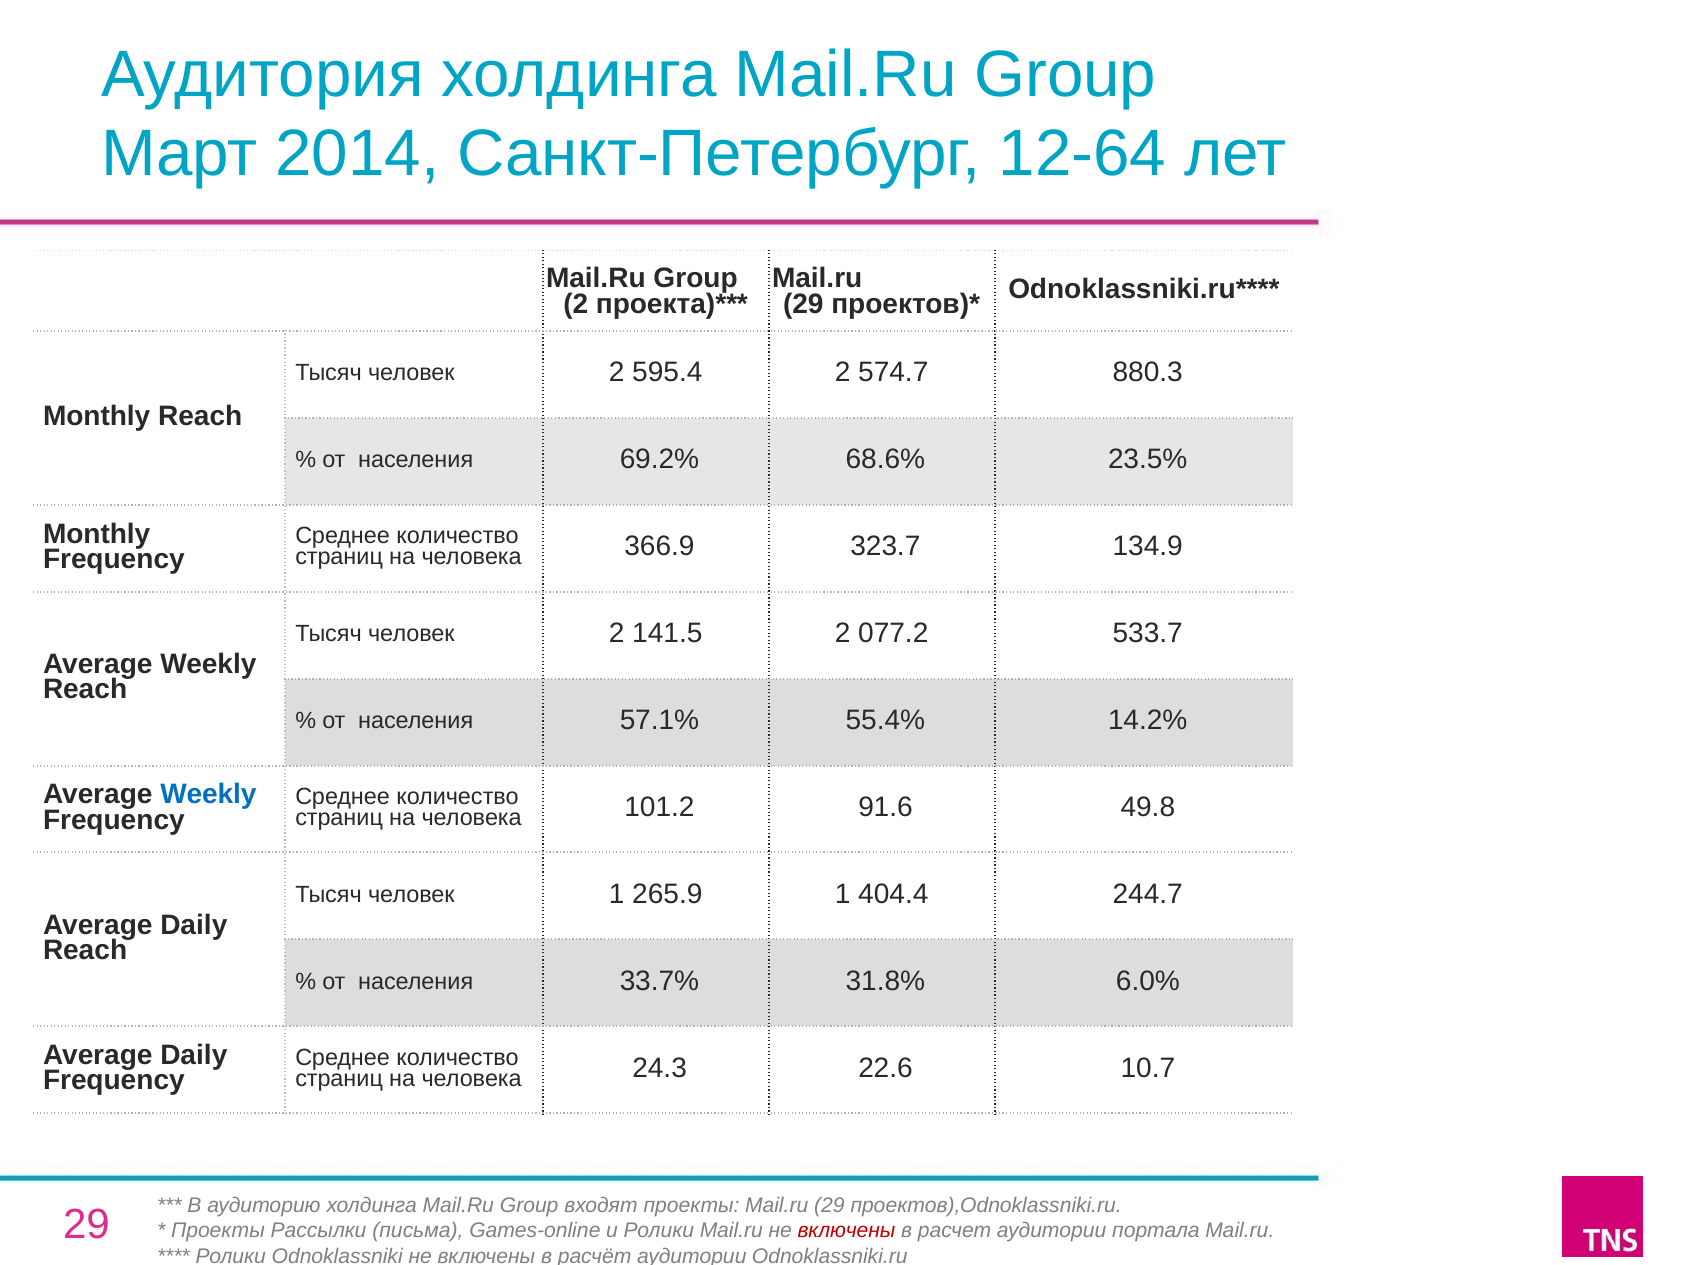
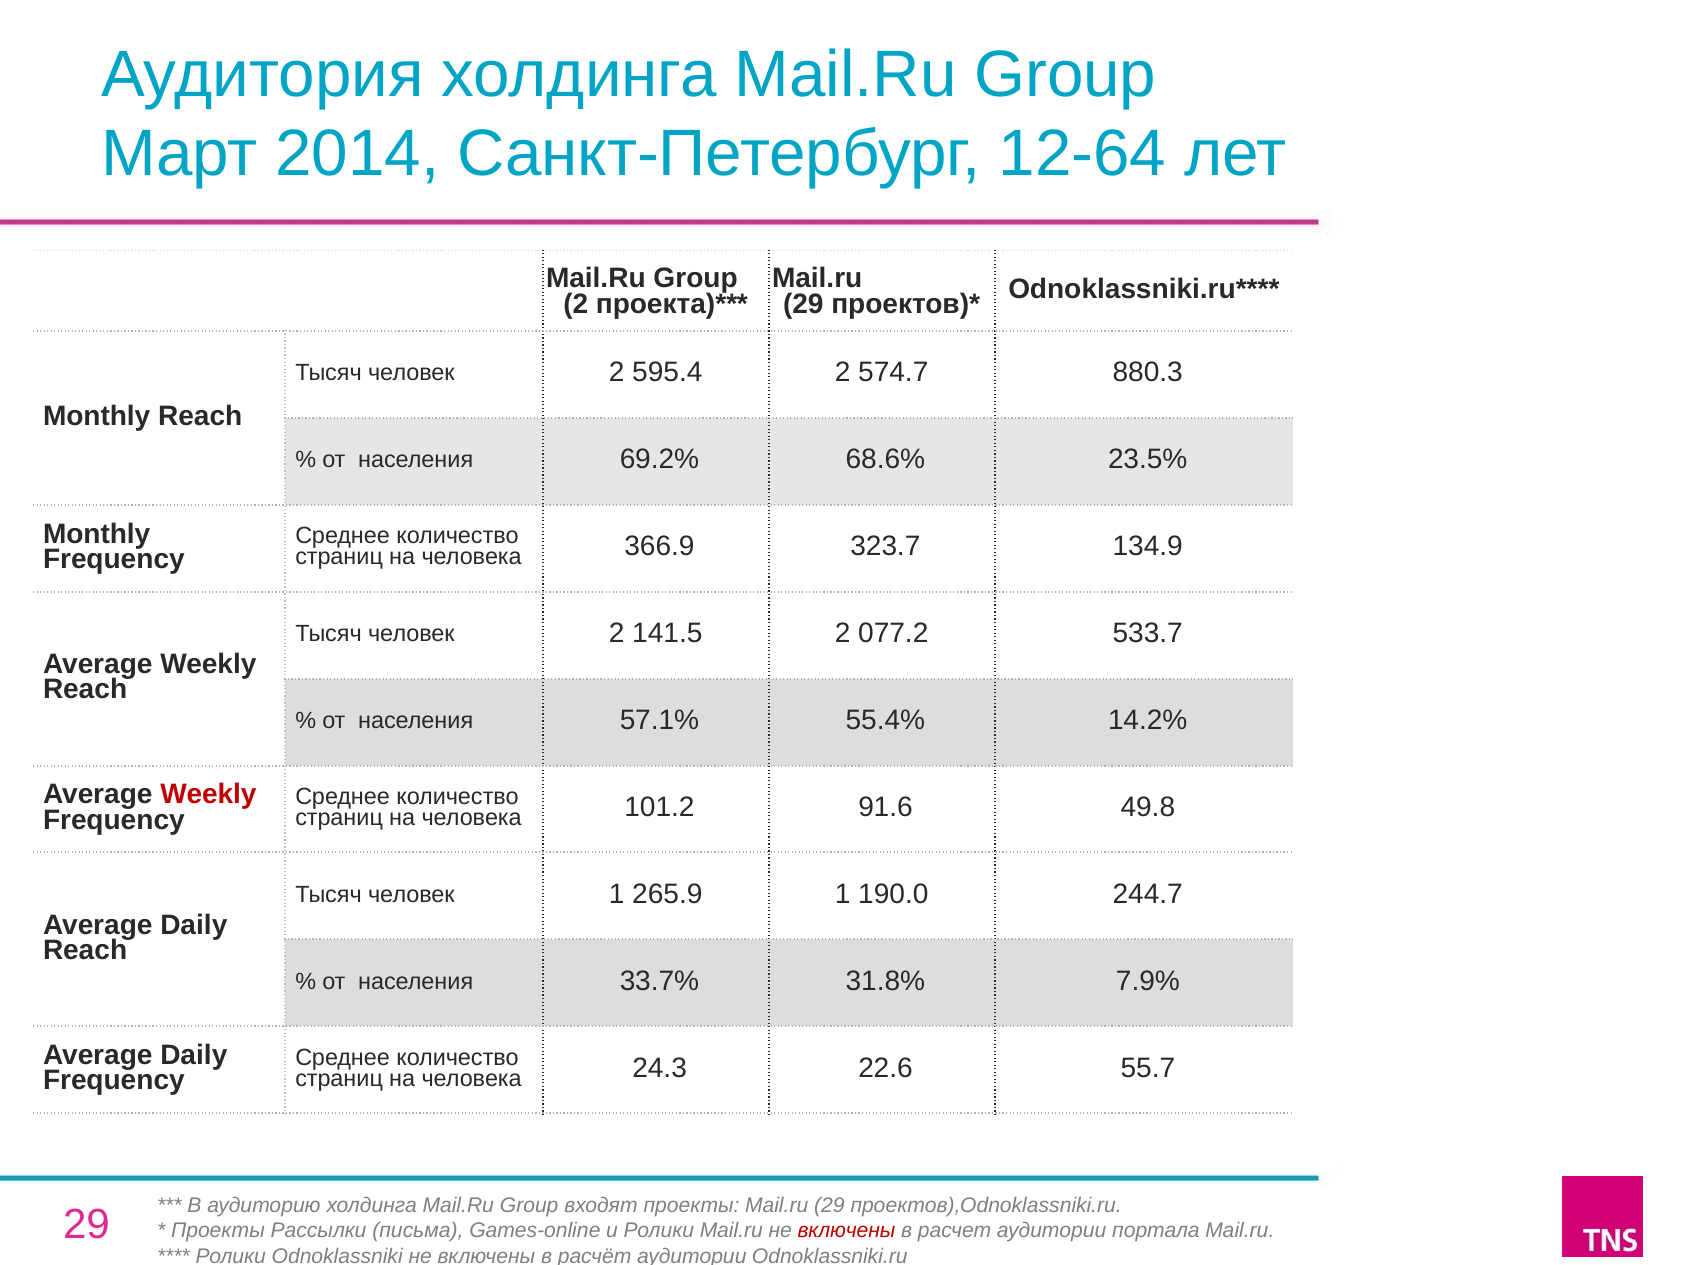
Weekly colour: blue -> red (208, 794)
404.4: 404.4 -> 190.0 (893, 894)
6.0%: 6.0% -> 7.9% (1148, 981)
10.7: 10.7 -> 55.7 (1148, 1068)
